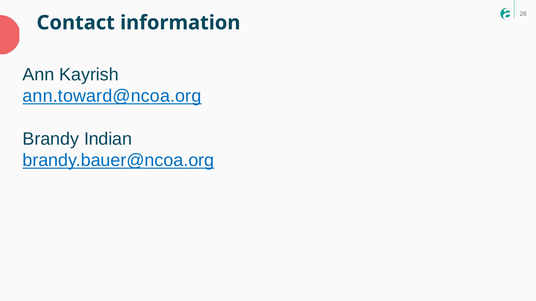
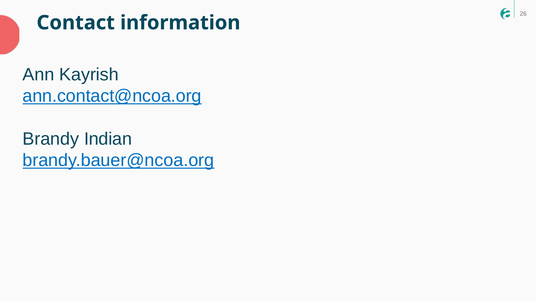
ann.toward@ncoa.org: ann.toward@ncoa.org -> ann.contact@ncoa.org (112, 96)
